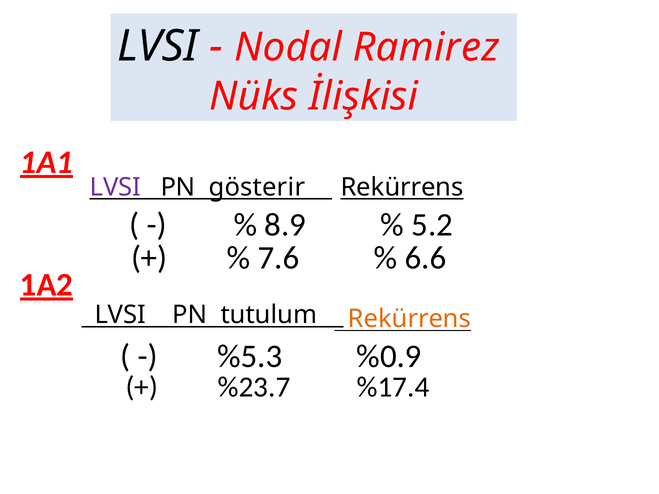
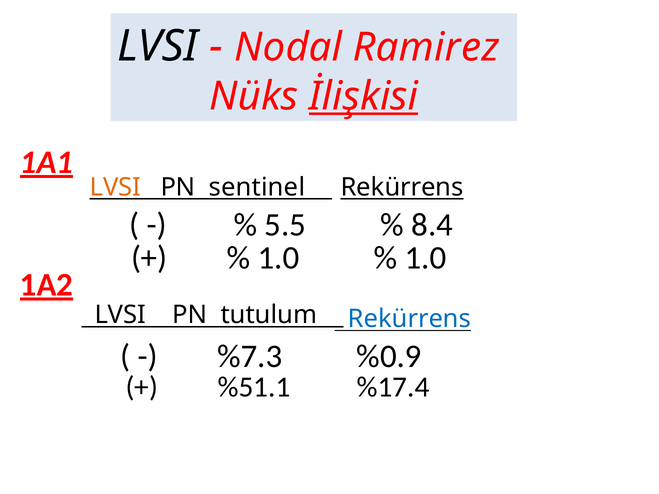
İlişkisi underline: none -> present (364, 97)
LVSI colour: purple -> orange (115, 187)
gösterir: gösterir -> sentinel (257, 187)
8.9: 8.9 -> 5.5 (285, 225)
5.2: 5.2 -> 8.4 (432, 225)
7.6: 7.6 -> 1.0 (279, 258)
6.6: 6.6 -> 1.0 (426, 258)
Rekürrens colour: orange -> blue (409, 319)
%5.3: %5.3 -> %7.3 (250, 357)
%23.7: %23.7 -> %51.1 (254, 387)
